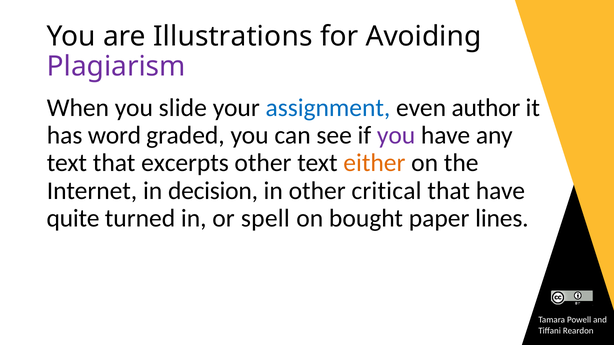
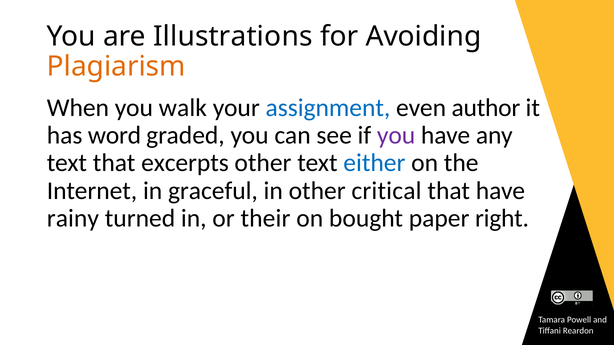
Plagiarism colour: purple -> orange (116, 67)
slide: slide -> walk (183, 108)
either colour: orange -> blue (374, 163)
decision: decision -> graceful (213, 191)
quite: quite -> rainy (73, 218)
spell: spell -> their (265, 218)
lines: lines -> right (502, 218)
